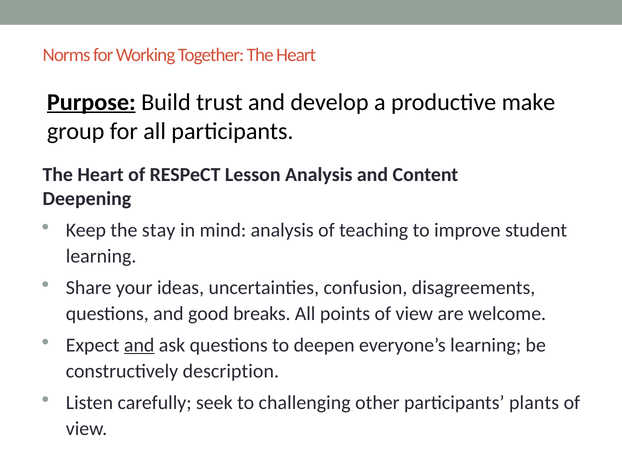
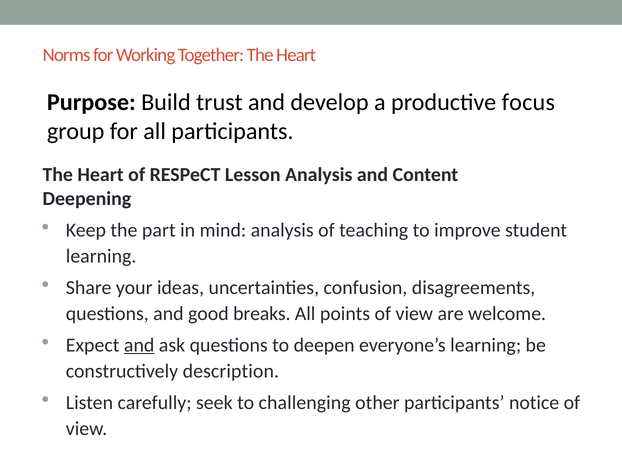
Purpose underline: present -> none (91, 102)
make: make -> focus (528, 102)
stay: stay -> part (159, 230)
plants: plants -> notice (534, 403)
